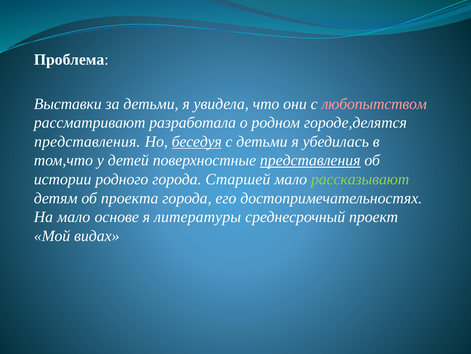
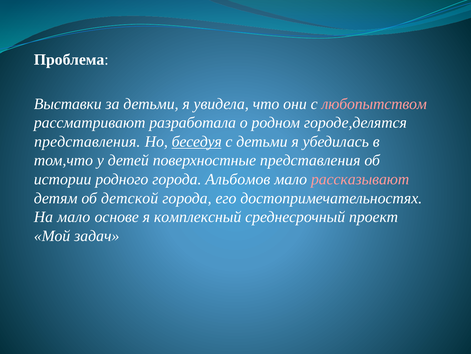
представления underline: present -> none (310, 160)
Старшей: Старшей -> Альбомов (238, 179)
рассказывают colour: light green -> pink (360, 179)
проекта: проекта -> детской (130, 198)
литературы: литературы -> комплексный (198, 217)
видах: видах -> задач (97, 235)
